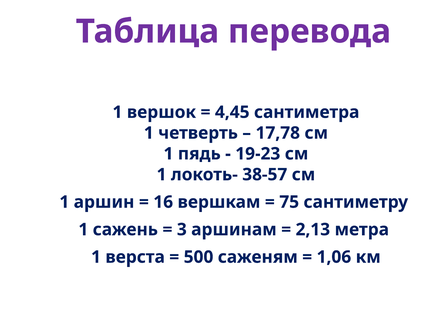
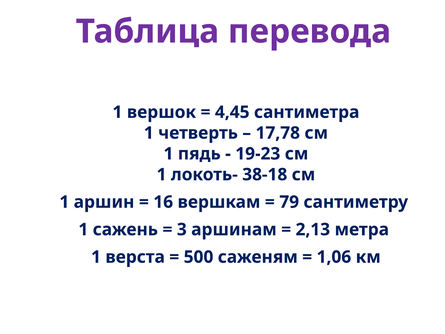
38-57: 38-57 -> 38-18 (265, 174)
75: 75 -> 79 (289, 202)
